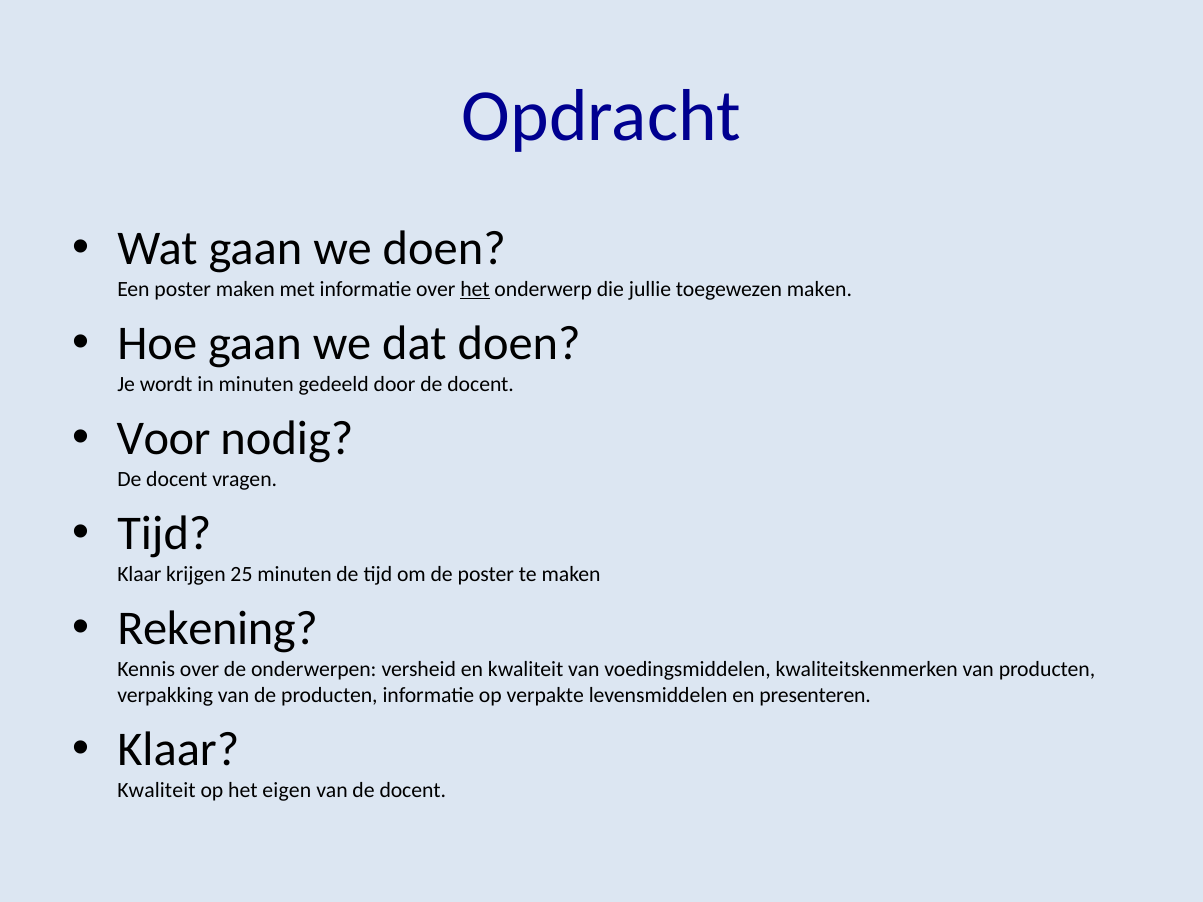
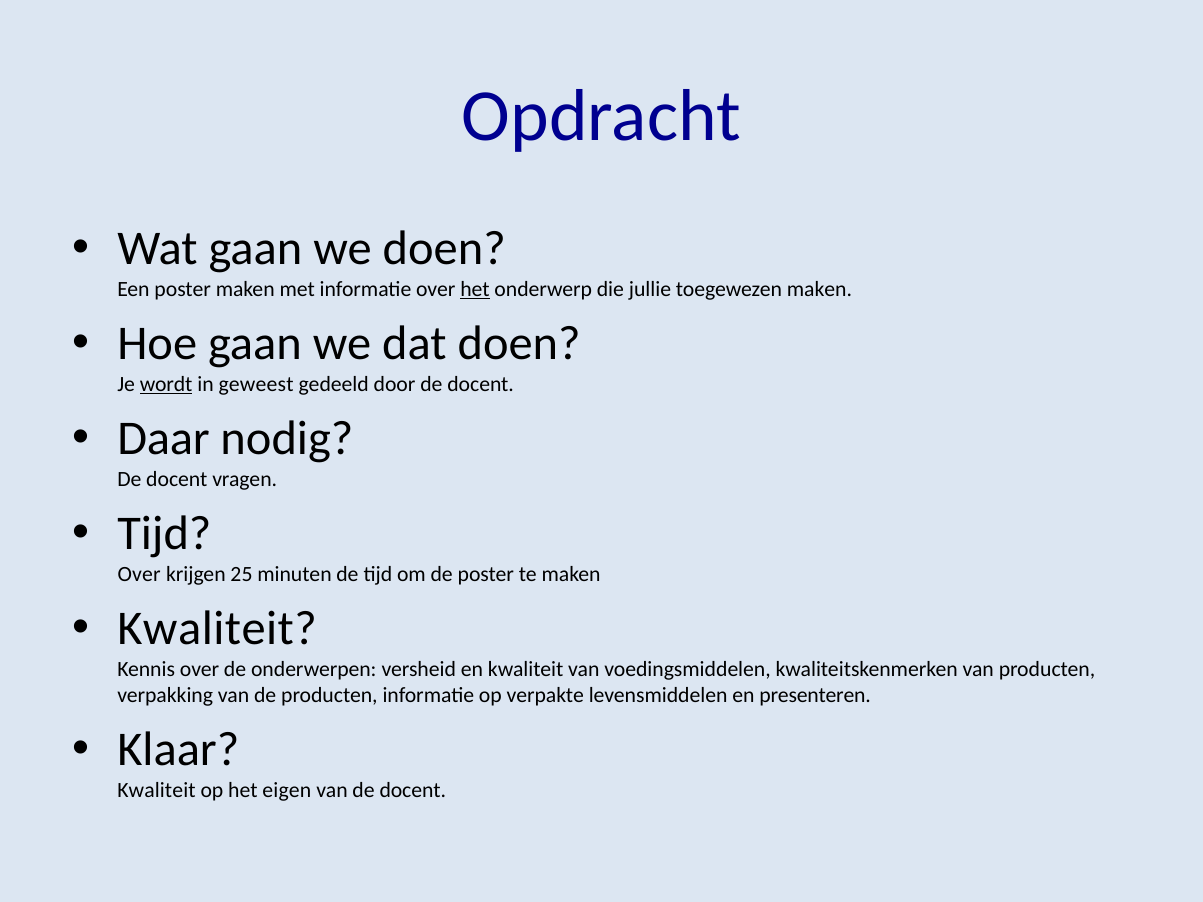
wordt underline: none -> present (166, 384)
in minuten: minuten -> geweest (256, 384)
Voor: Voor -> Daar (164, 439)
Klaar: Klaar -> Over (139, 574)
Rekening: Rekening -> Kwaliteit (217, 629)
